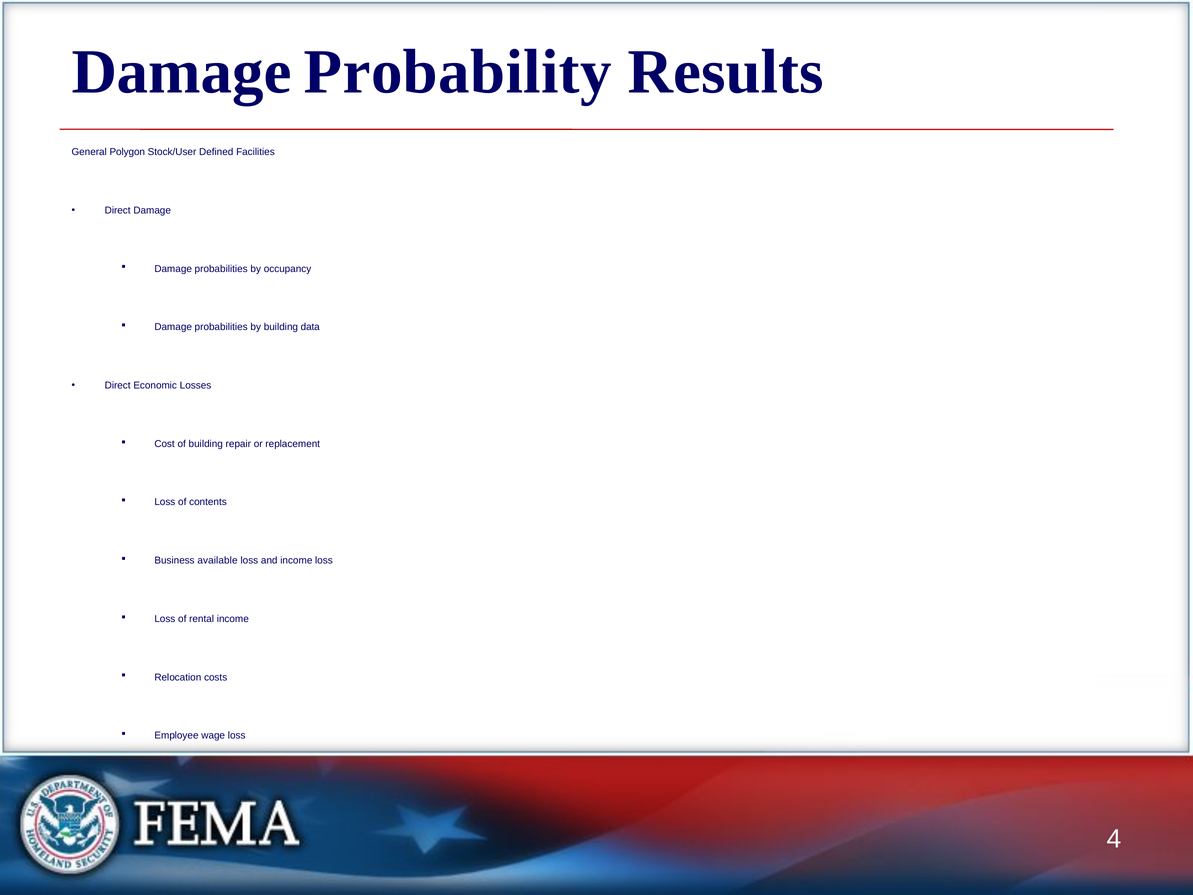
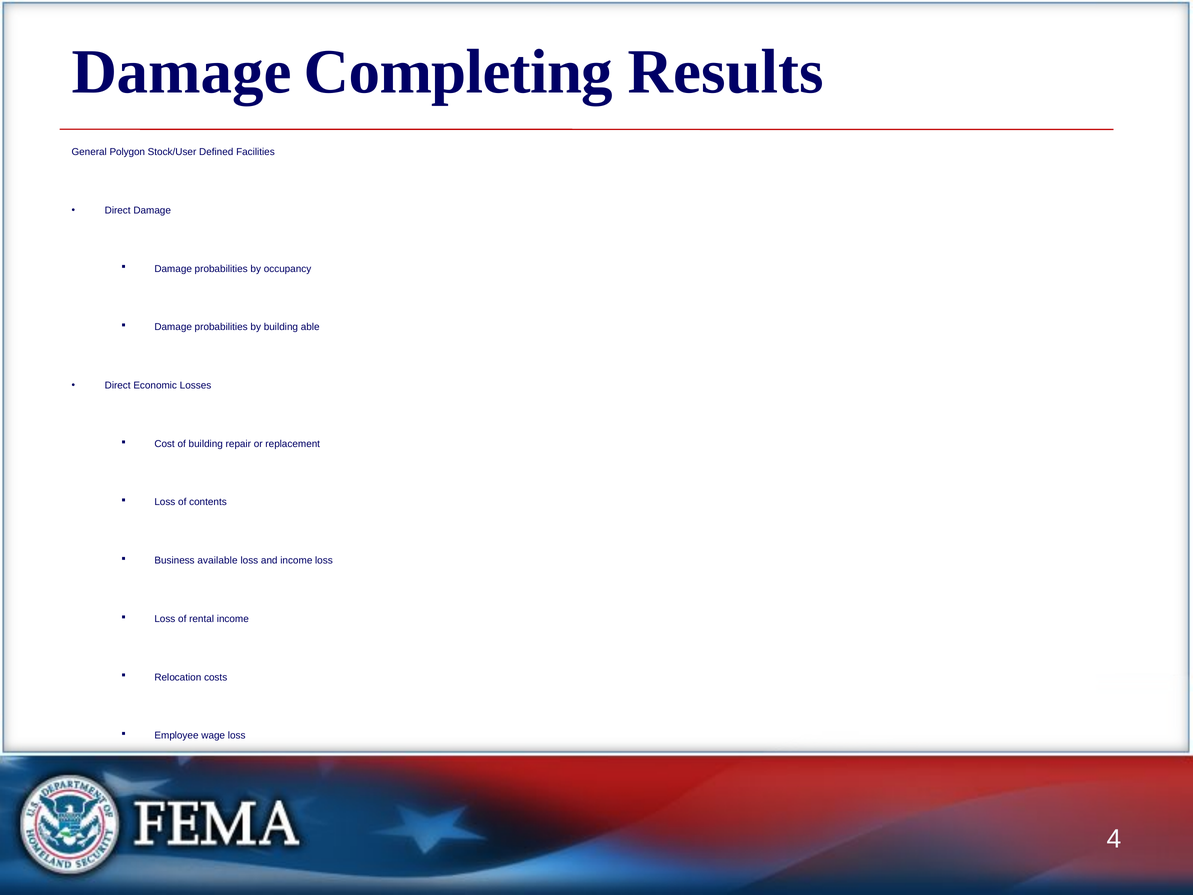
Probability: Probability -> Completing (458, 72)
data: data -> able (310, 327)
